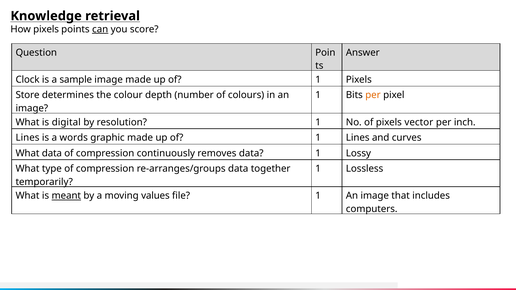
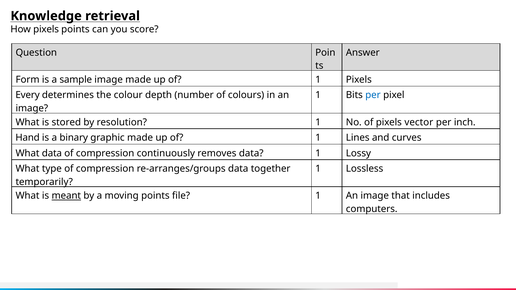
can underline: present -> none (100, 29)
Clock: Clock -> Form (28, 80)
Store: Store -> Every (28, 95)
per colour: orange -> blue (373, 95)
digital: digital -> stored (66, 122)
Lines: Lines -> Hand (28, 138)
words: words -> binary (74, 138)
moving values: values -> points (155, 196)
